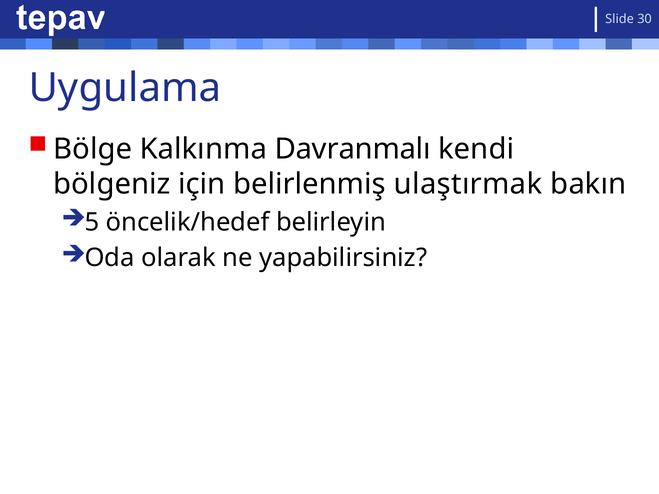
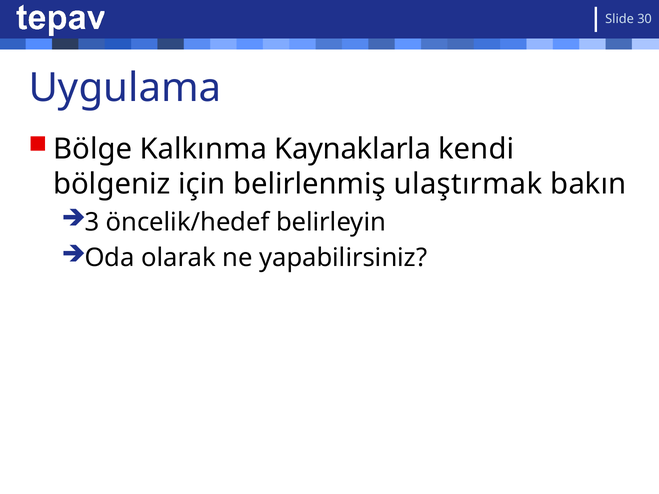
Davranmalı: Davranmalı -> Kaynaklarla (353, 149)
5: 5 -> 3 (92, 222)
